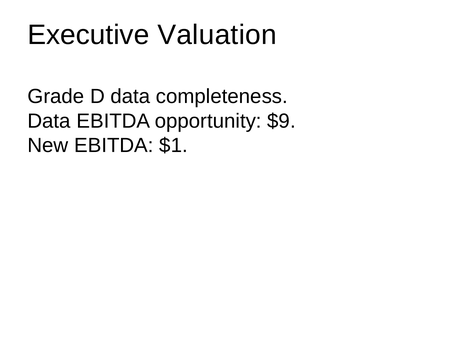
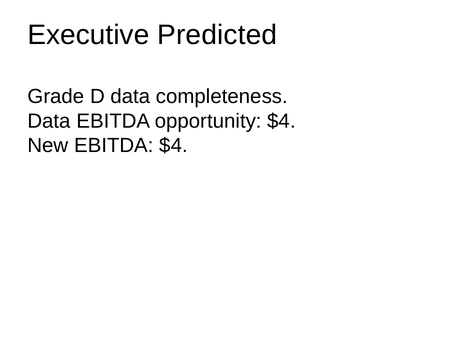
Valuation: Valuation -> Predicted (217, 35)
opportunity $9: $9 -> $4 (281, 121)
EBITDA $1: $1 -> $4 (174, 146)
